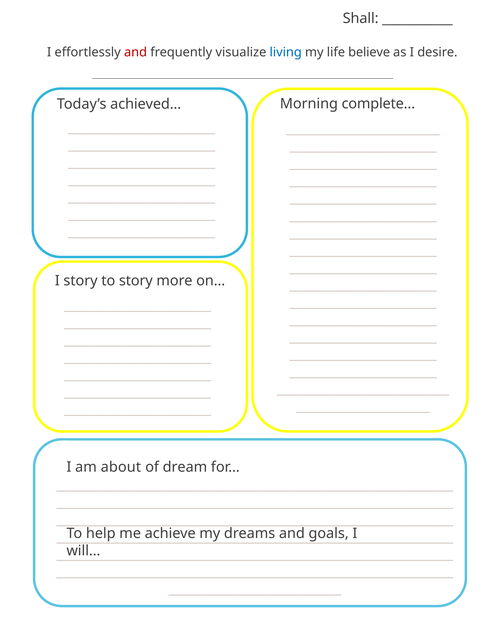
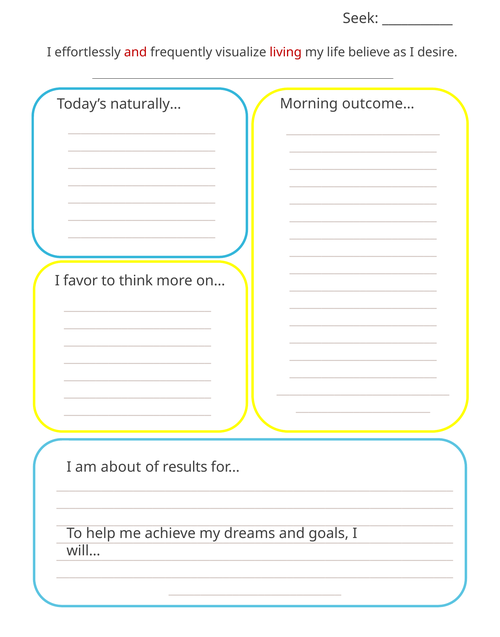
Shall: Shall -> Seek (361, 18)
living colour: blue -> red (286, 52)
complete…: complete… -> outcome… (378, 104)
achieved…: achieved… -> naturally… (146, 104)
I story: story -> favor (81, 280)
to story: story -> think (136, 280)
dream: dream -> results (185, 467)
